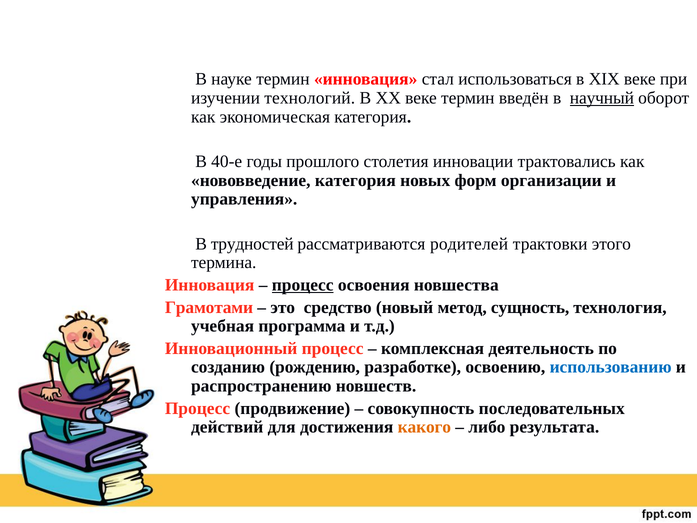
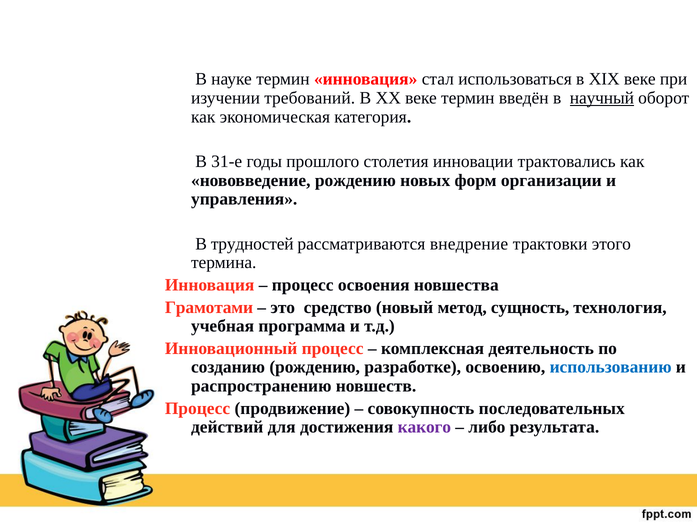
технологий: технологий -> требований (310, 98)
40-е: 40-е -> 31-е (227, 161)
нововведение категория: категория -> рождению (355, 180)
родителей: родителей -> внедрение (469, 244)
процесс underline: present -> none (303, 285)
какого colour: orange -> purple (424, 427)
